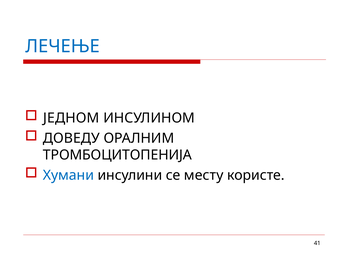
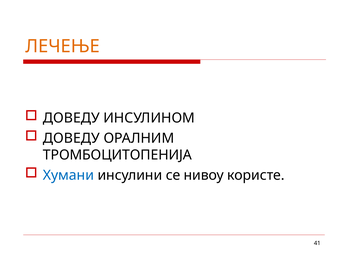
ЛЕЧЕЊЕ colour: blue -> orange (63, 46)
ЈЕДНОМ: ЈЕДНОМ -> ДОВЕДУ (71, 118)
месту: месту -> нивоу (204, 175)
